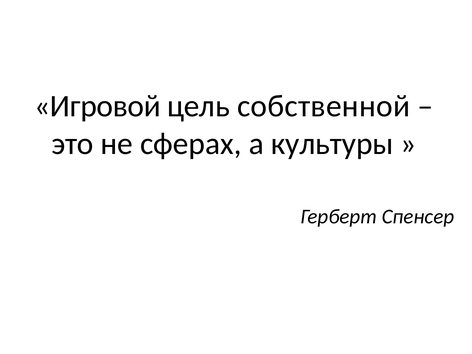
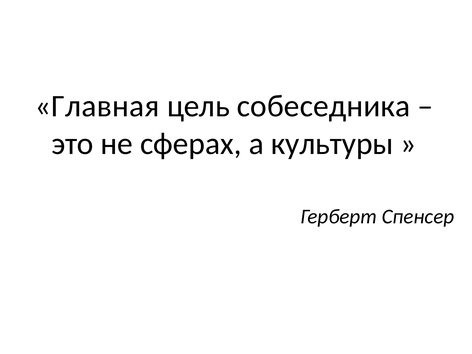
Игровой: Игровой -> Главная (97, 106)
собственной: собственной -> собеседника (324, 106)
